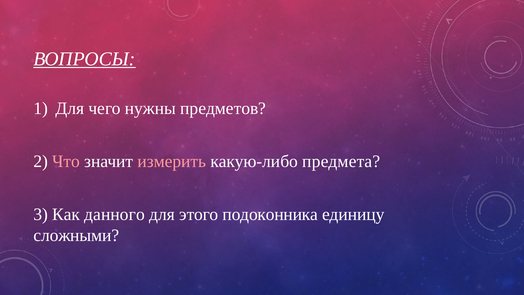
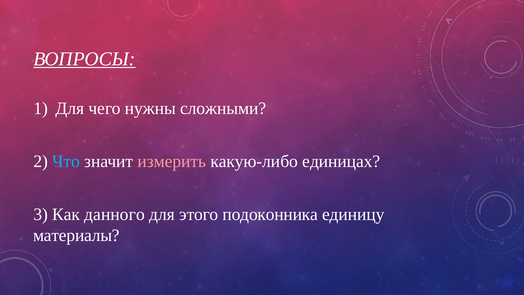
предметов: предметов -> сложными (223, 108)
Что colour: pink -> light blue (66, 161)
предмета: предмета -> единицах (341, 161)
сложными: сложными -> материалы (76, 235)
